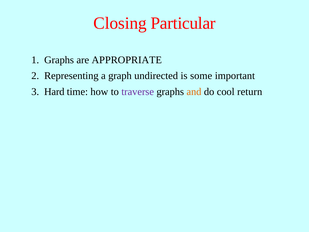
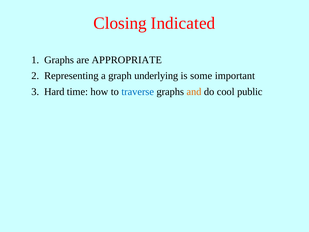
Particular: Particular -> Indicated (183, 23)
undirected: undirected -> underlying (156, 76)
traverse colour: purple -> blue (138, 92)
return: return -> public (250, 92)
